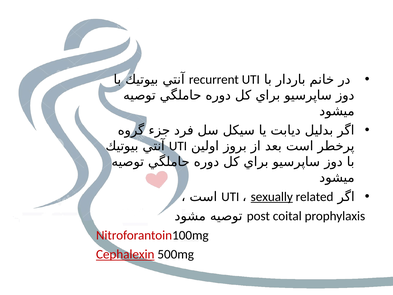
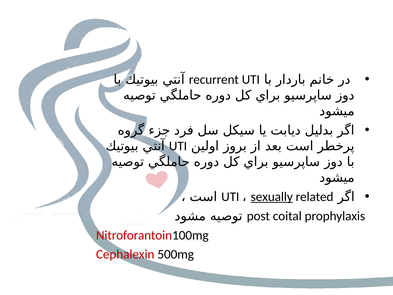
Cephalexin underline: present -> none (125, 254)
